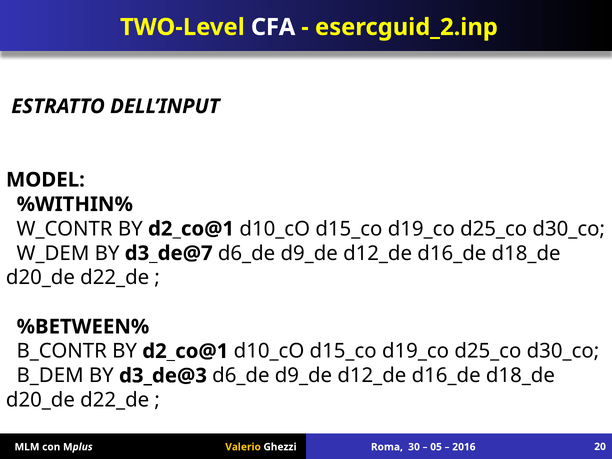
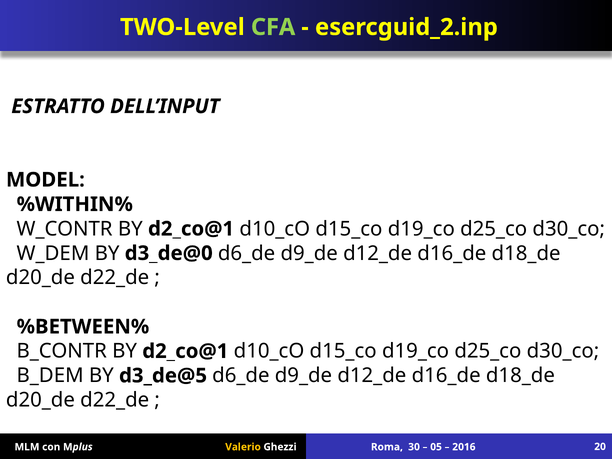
CFA colour: white -> light green (273, 27)
d3_de@7: d3_de@7 -> d3_de@0 (169, 253)
d3_de@3: d3_de@3 -> d3_de@5 (163, 376)
